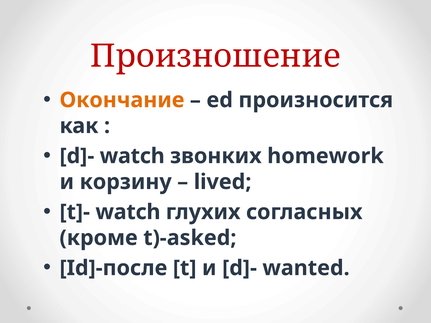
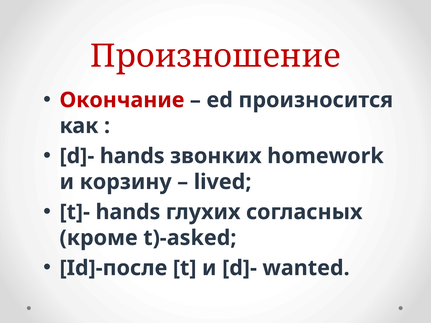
Окончание colour: orange -> red (122, 100)
d]- watch: watch -> hands (132, 156)
t]- watch: watch -> hands (128, 212)
